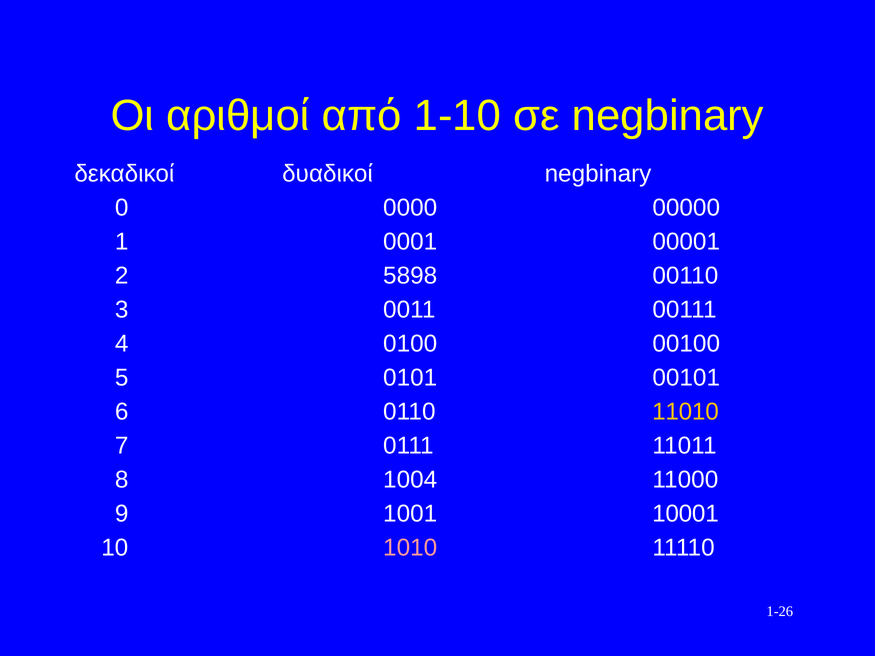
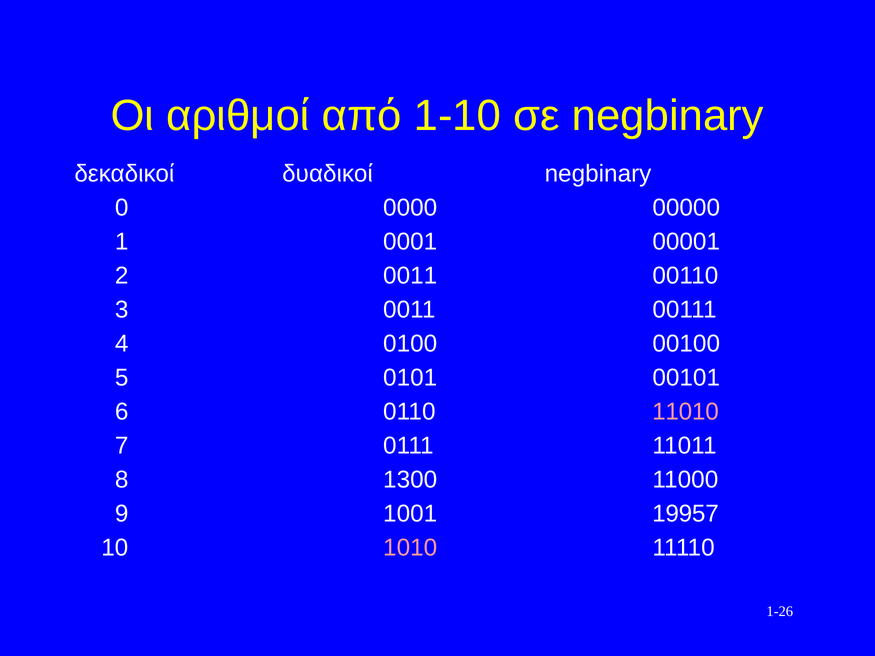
2 5898: 5898 -> 0011 (410, 276)
11010 colour: yellow -> pink (685, 412)
1004: 1004 -> 1300 (410, 480)
10001: 10001 -> 19957 (685, 514)
